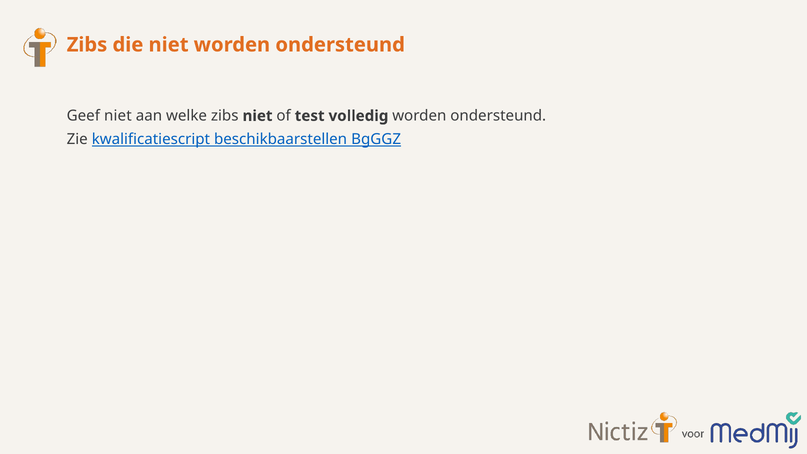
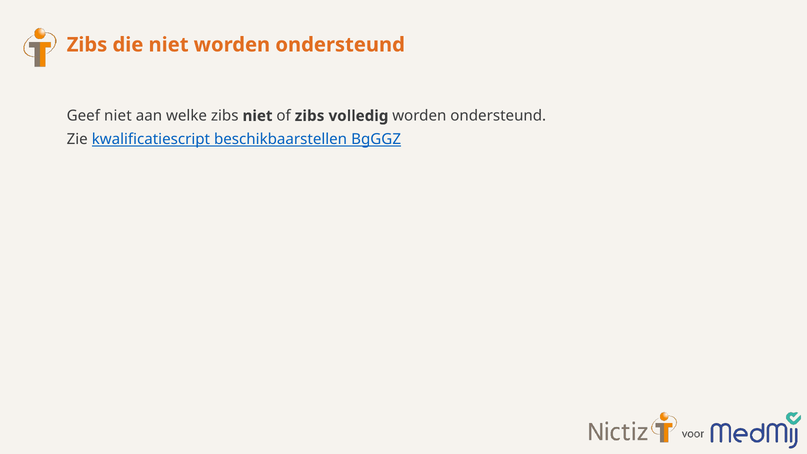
of test: test -> zibs (310, 116)
